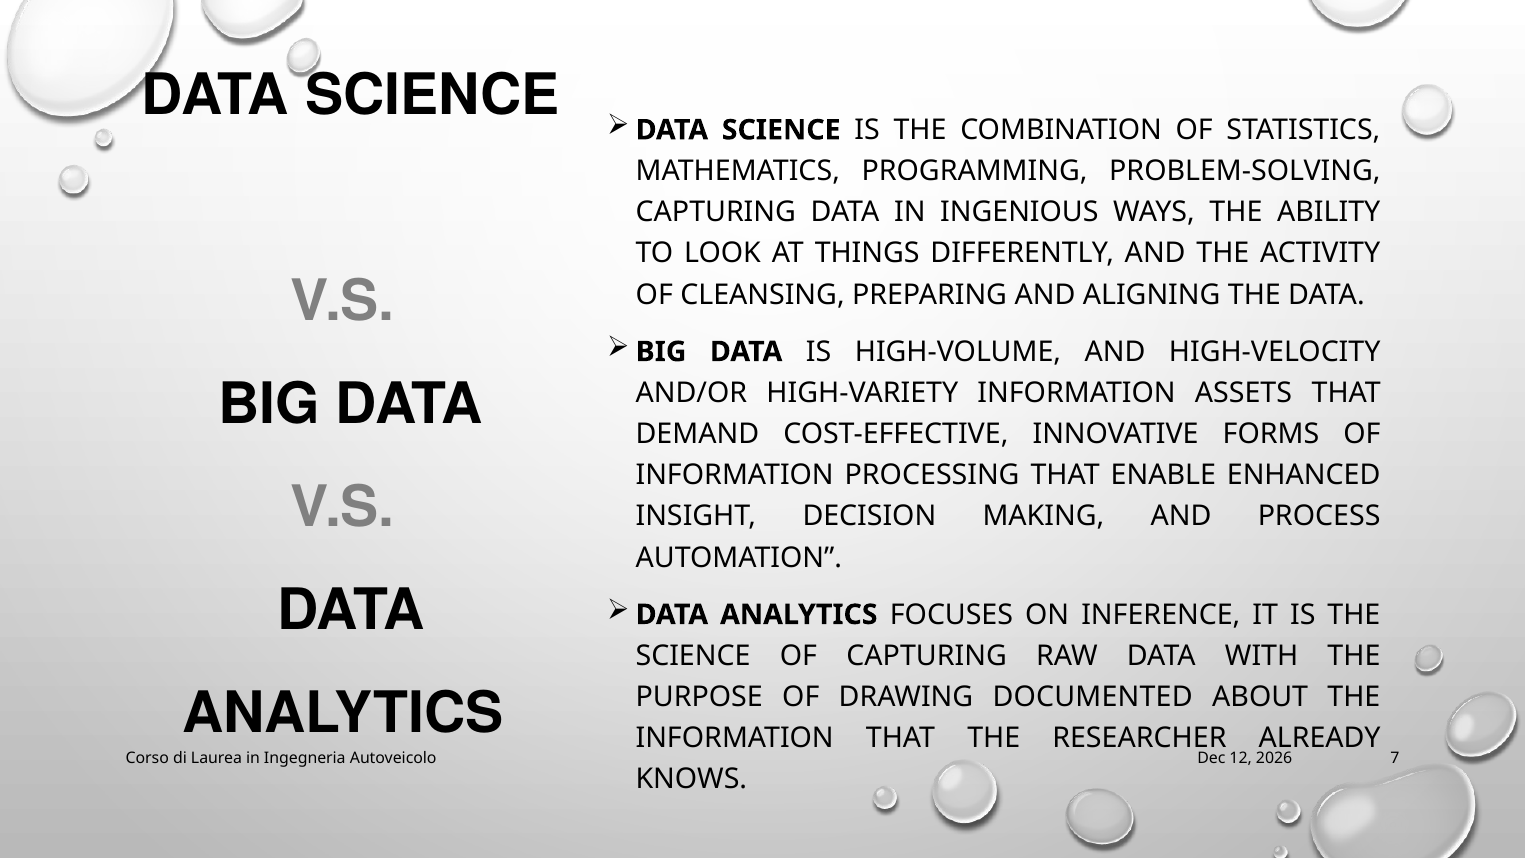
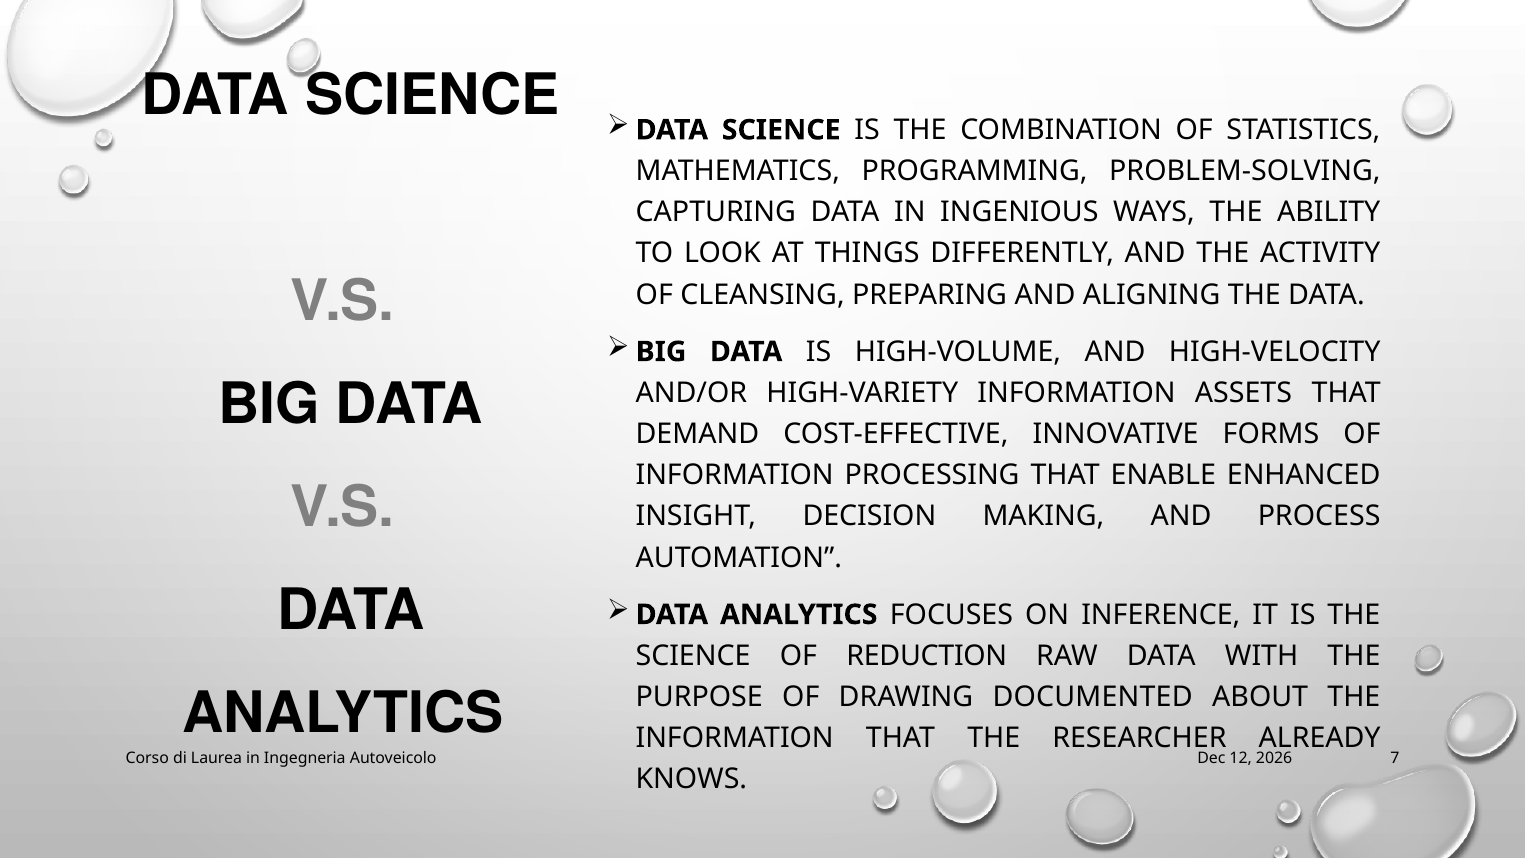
OF CAPTURING: CAPTURING -> REDUCTION (927, 656)
